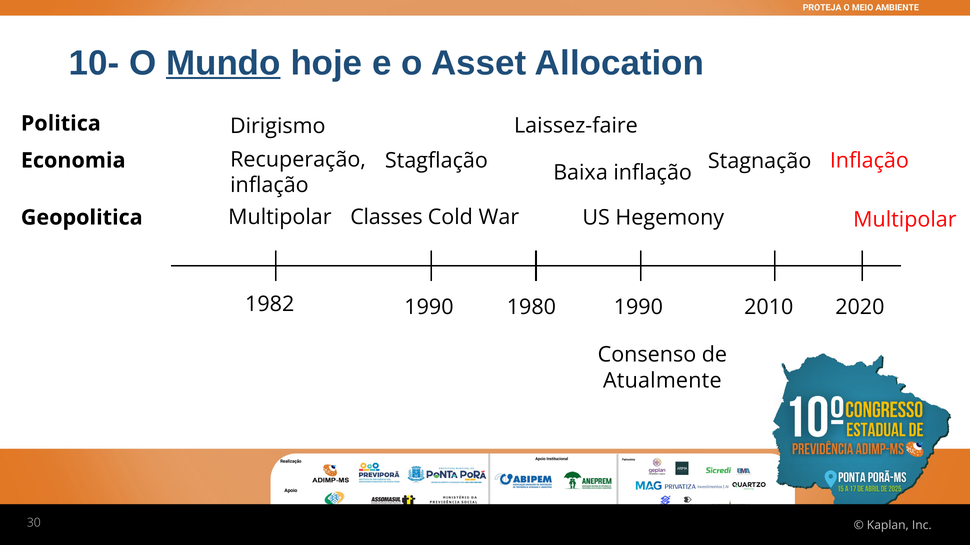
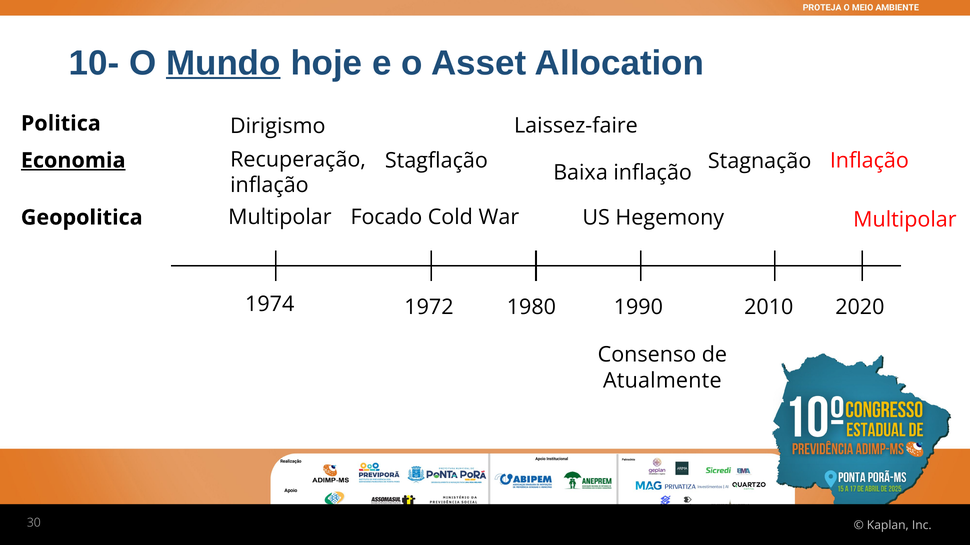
Economia underline: none -> present (73, 161)
Classes: Classes -> Focado (386, 217)
1982: 1982 -> 1974 (270, 305)
1990: 1990 -> 1972 (429, 308)
